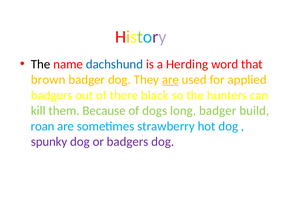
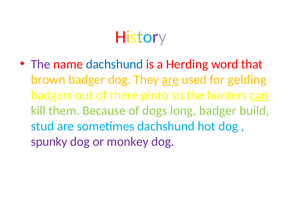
The colour: black -> purple (41, 64)
applied: applied -> gelding (247, 79)
black: black -> pinto (155, 95)
can underline: none -> present (259, 95)
roan: roan -> stud (42, 126)
sometimes strawberry: strawberry -> dachshund (166, 126)
or badgers: badgers -> monkey (128, 141)
